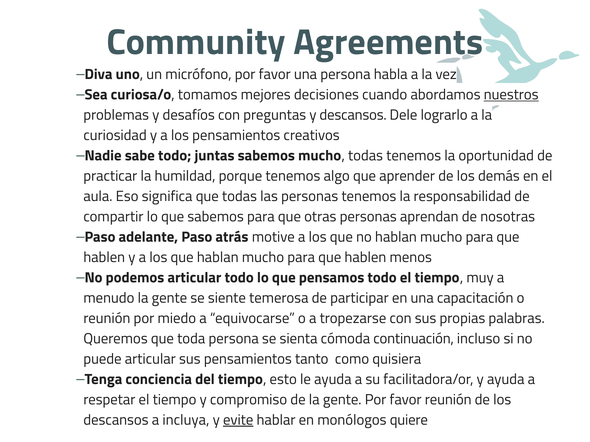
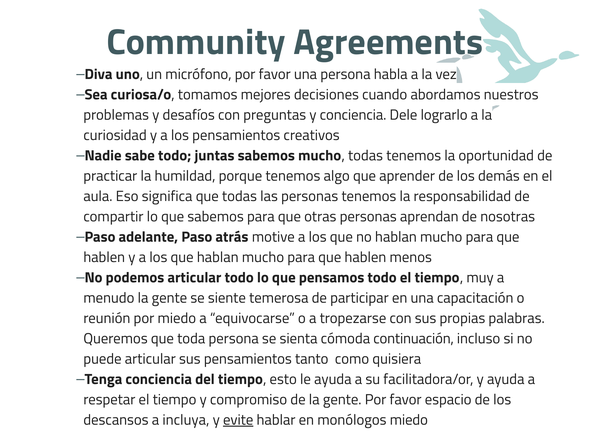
nuestros underline: present -> none (511, 95)
descansos: descansos -> conciencia (353, 115)
reunión: reunión -> espacio (448, 400)
monólogos quiere: quiere -> miedo (409, 420)
